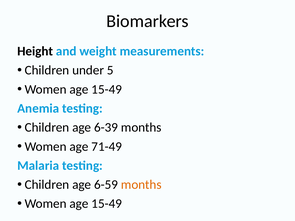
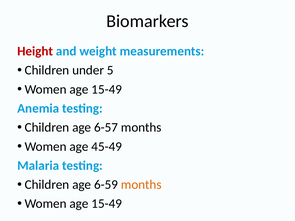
Height colour: black -> red (35, 51)
6-39: 6-39 -> 6-57 (106, 128)
71-49: 71-49 -> 45-49 (107, 147)
